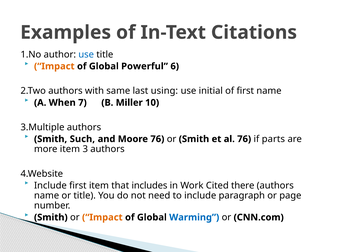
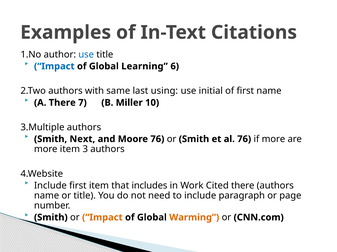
Impact colour: orange -> blue (54, 66)
Powerful: Powerful -> Learning (145, 66)
A When: When -> There (62, 103)
Such: Such -> Next (82, 139)
if parts: parts -> more (273, 139)
Warming colour: blue -> orange (194, 218)
